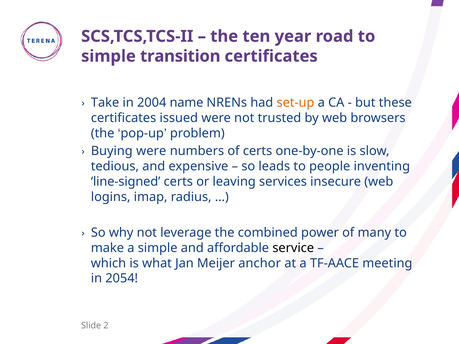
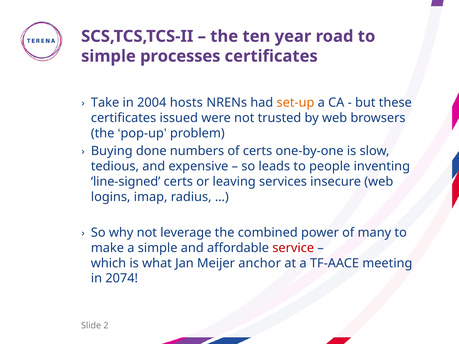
transition: transition -> processes (180, 56)
name: name -> hosts (186, 103)
Buying were: were -> done (151, 151)
service colour: black -> red (293, 248)
2054: 2054 -> 2074 (122, 279)
